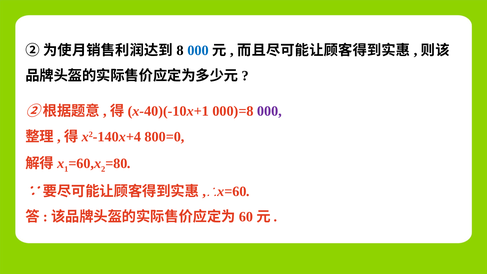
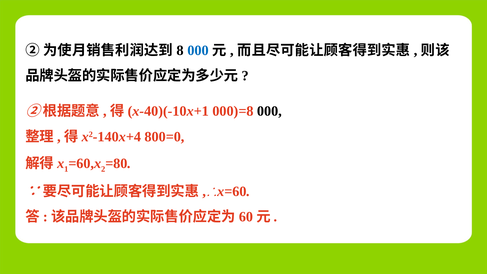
000 colour: purple -> black (269, 111)
